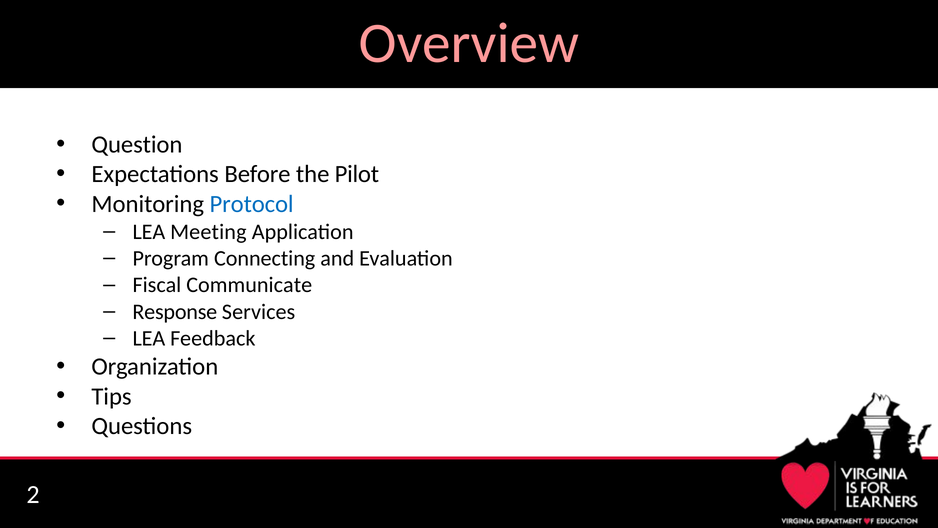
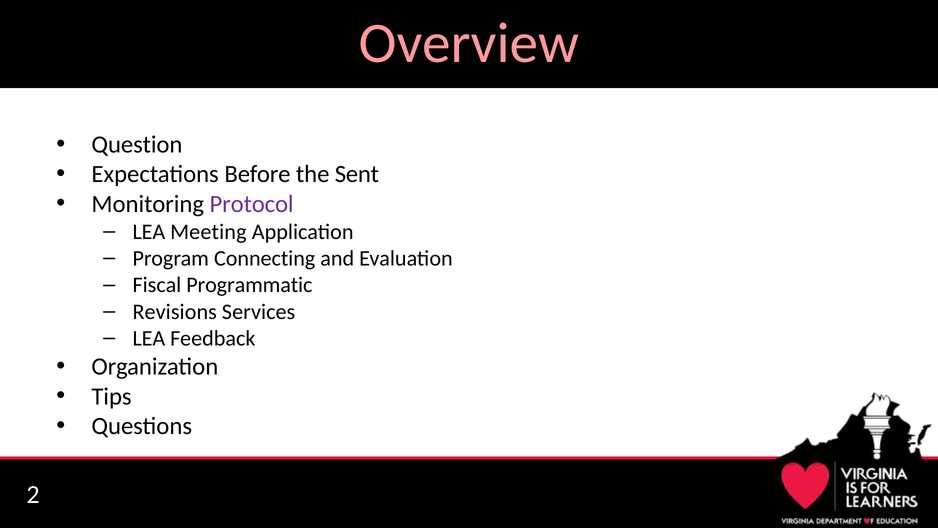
Pilot: Pilot -> Sent (357, 174)
Protocol colour: blue -> purple (252, 204)
Communicate: Communicate -> Programmatic (249, 285)
Response: Response -> Revisions (175, 311)
